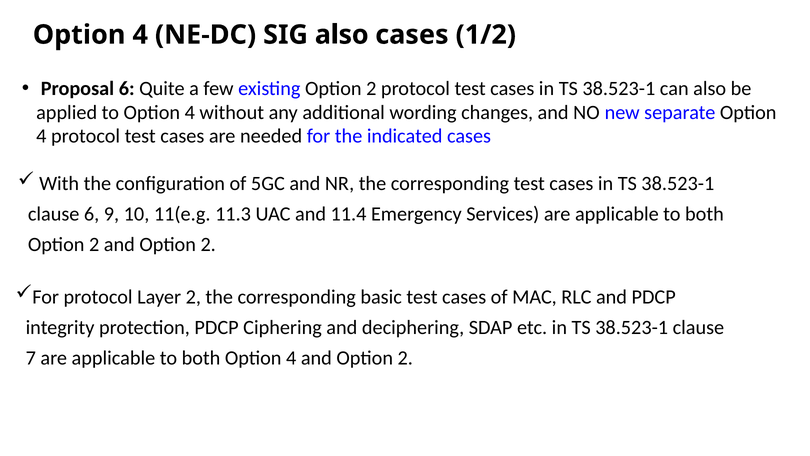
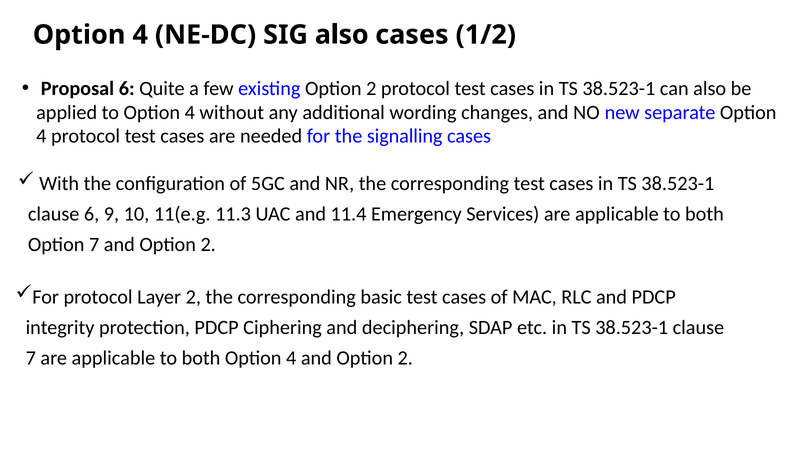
indicated: indicated -> signalling (405, 136)
2: 2 -> 7 (94, 244)
